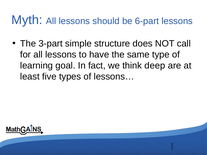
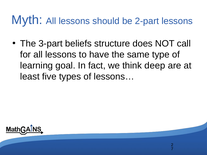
6-part: 6-part -> 2-part (147, 21)
simple: simple -> beliefs (78, 44)
